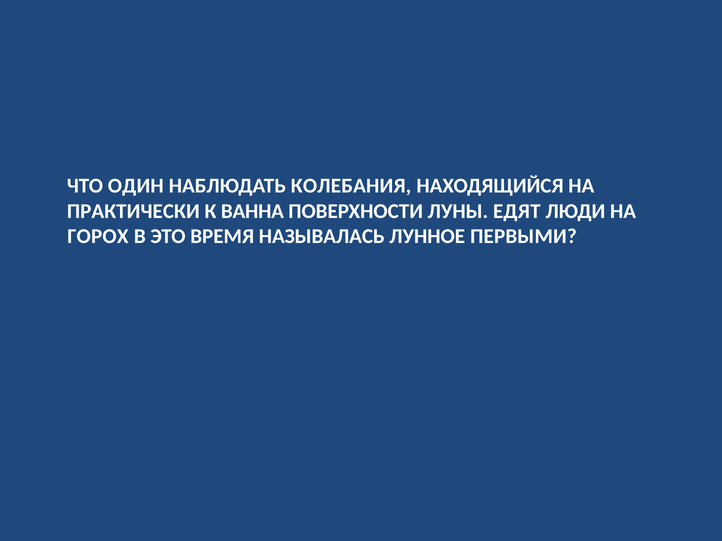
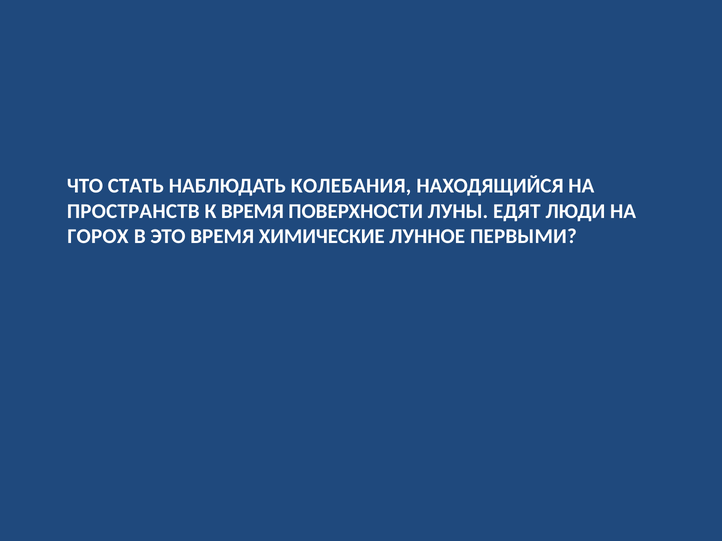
ОДИН: ОДИН -> СТАТЬ (136, 186)
ПРАКТИЧЕСКИ: ПРАКТИЧЕСКИ -> ПРОСТРАНСТВ (133, 211)
К ВАННА: ВАННА -> ВРЕМЯ (252, 211)
НАЗЫВАЛАСЬ: НАЗЫВАЛАСЬ -> ХИМИЧЕСКИЕ (322, 237)
